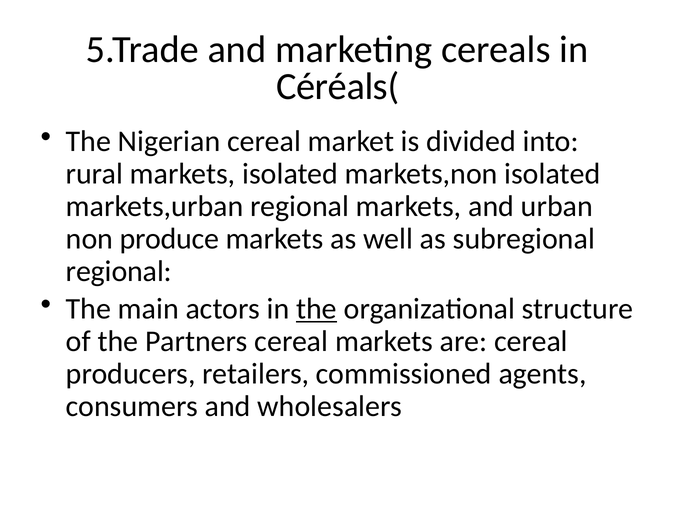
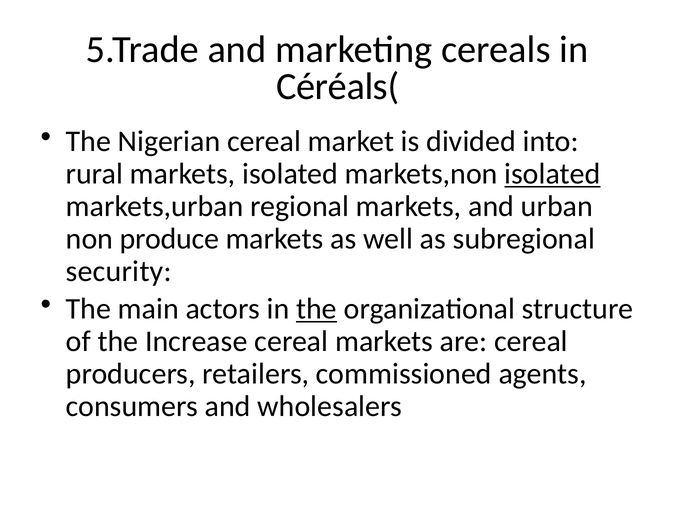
isolated underline: none -> present (552, 174)
regional: regional -> security (119, 271)
Partners: Partners -> Increase (196, 342)
